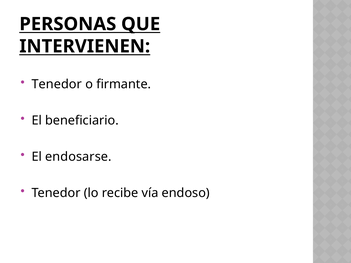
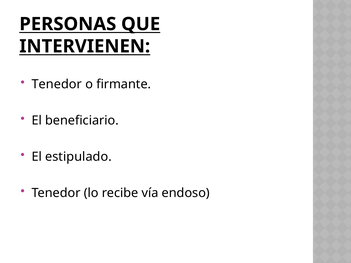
endosarse: endosarse -> estipulado (78, 157)
